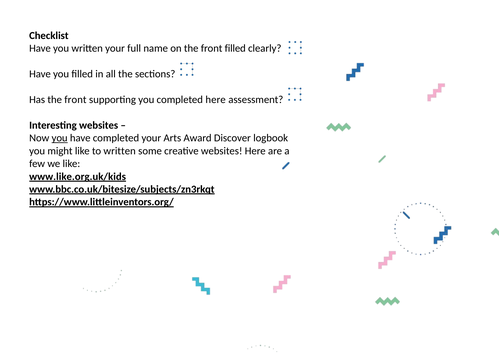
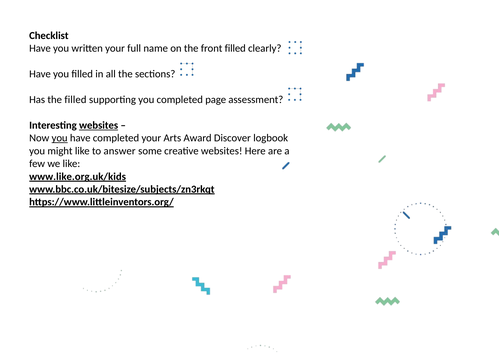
Has the front: front -> filled (75, 100)
completed here: here -> page (216, 100)
websites underline: none -> present (99, 125)
to written: written -> answer (120, 151)
